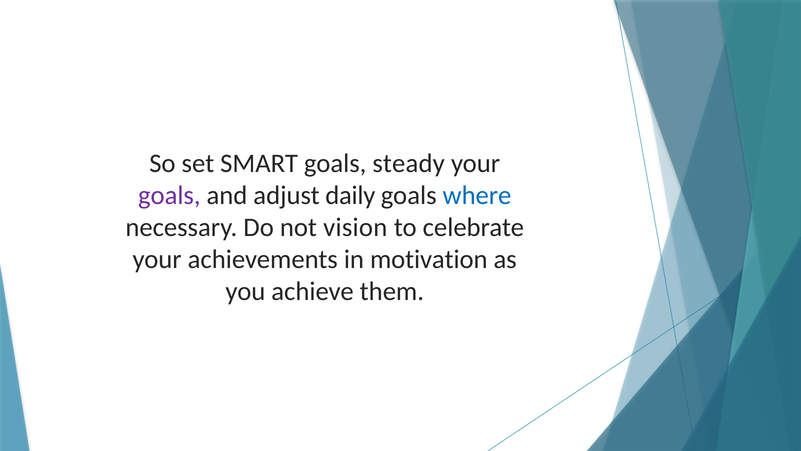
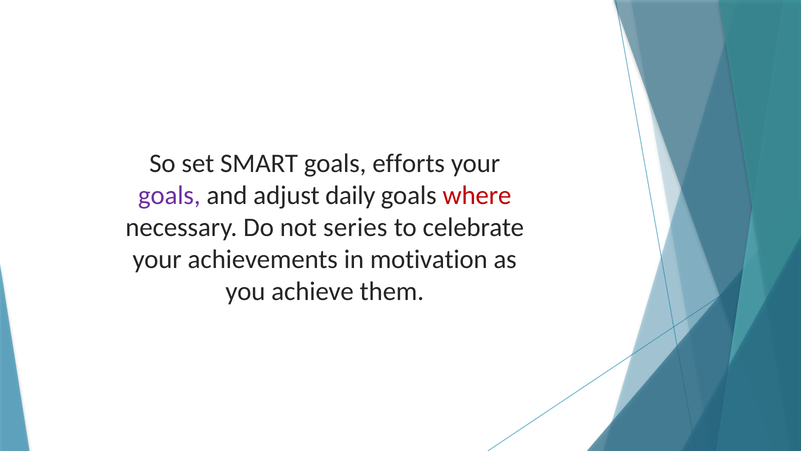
steady: steady -> efforts (409, 163)
where colour: blue -> red (477, 195)
vision: vision -> series (355, 227)
